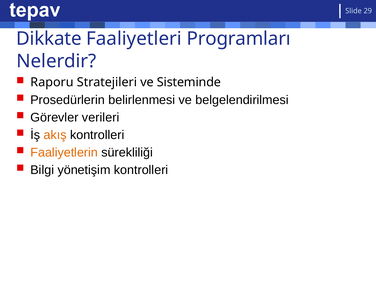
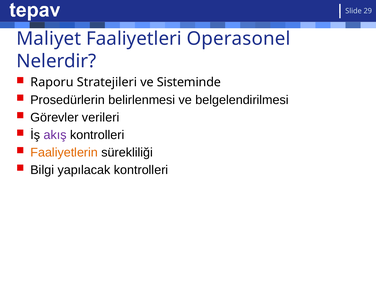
Dikkate: Dikkate -> Maliyet (49, 39)
Programları: Programları -> Operasonel (238, 39)
akış colour: orange -> purple (55, 135)
yönetişim: yönetişim -> yapılacak (84, 170)
